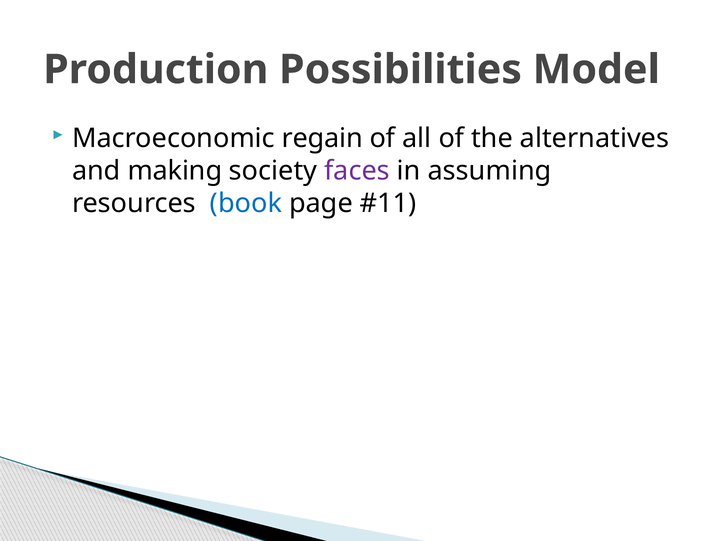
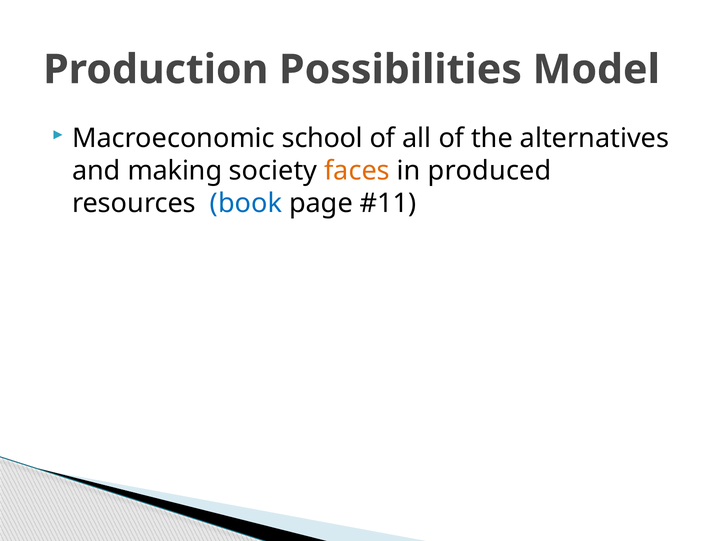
regain: regain -> school (322, 139)
faces colour: purple -> orange (357, 171)
assuming: assuming -> produced (490, 171)
